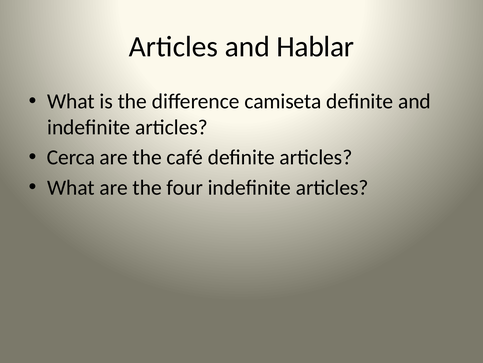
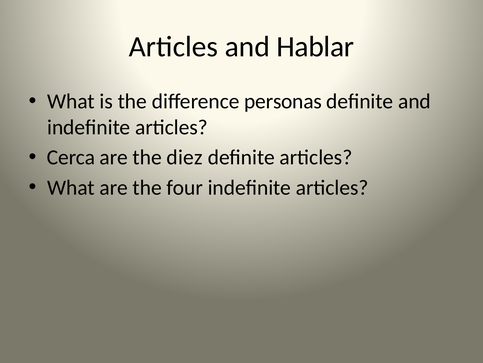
camiseta: camiseta -> personas (283, 101)
café: café -> diez (185, 157)
